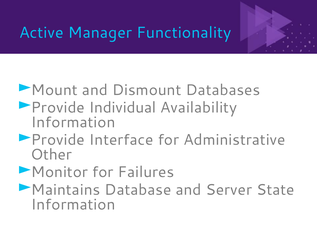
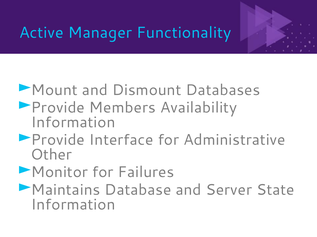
Individual: Individual -> Members (122, 108)
